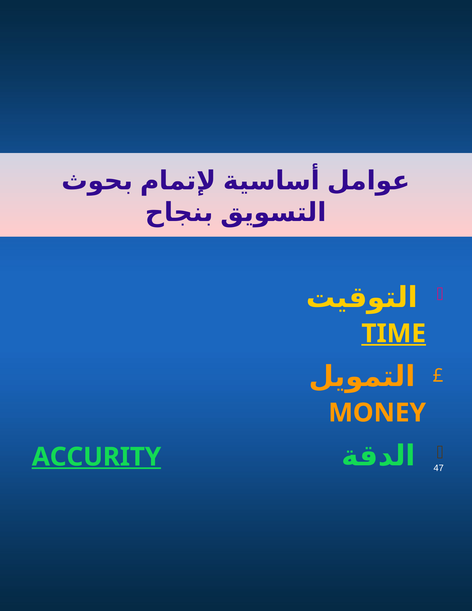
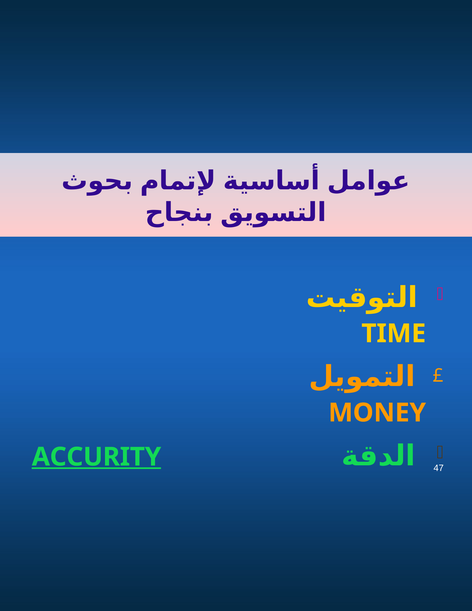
TIME underline: present -> none (394, 333)
